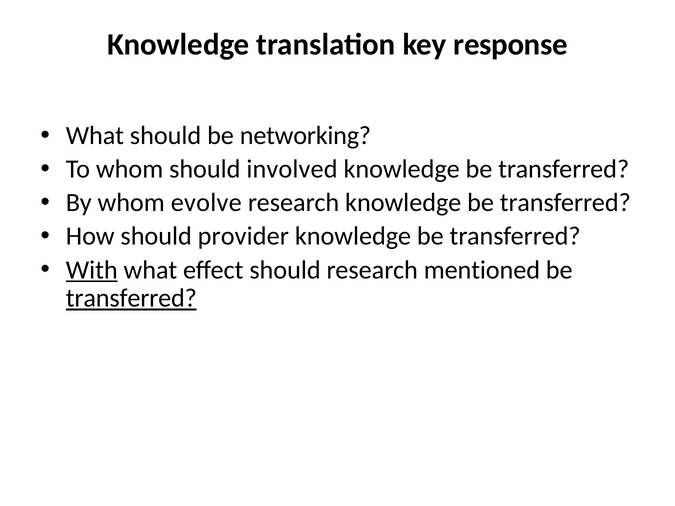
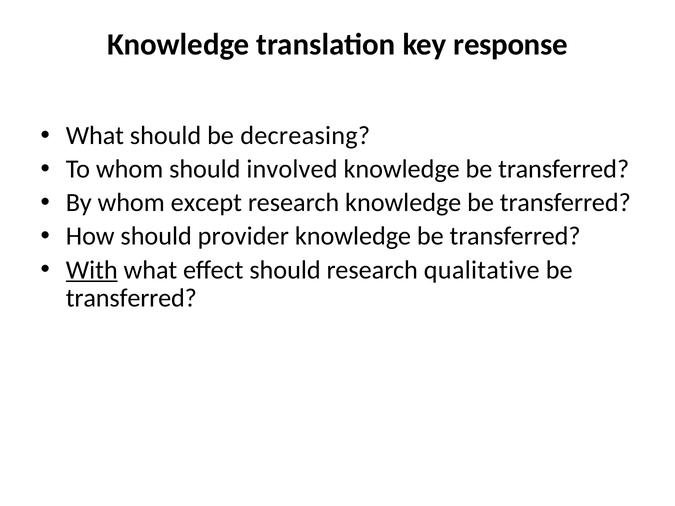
networking: networking -> decreasing (305, 136)
evolve: evolve -> except (206, 203)
mentioned: mentioned -> qualitative (482, 270)
transferred underline: present -> none (131, 298)
